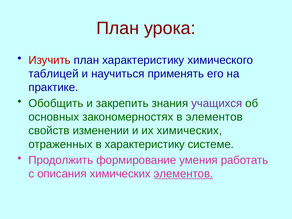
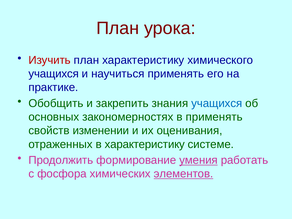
таблицей: таблицей -> учащихся (54, 74)
учащихся colour: purple -> blue (217, 103)
в элементов: элементов -> применять (214, 117)
их химических: химических -> оценивания (189, 131)
умения underline: none -> present (198, 160)
описания: описания -> фосфора (62, 174)
